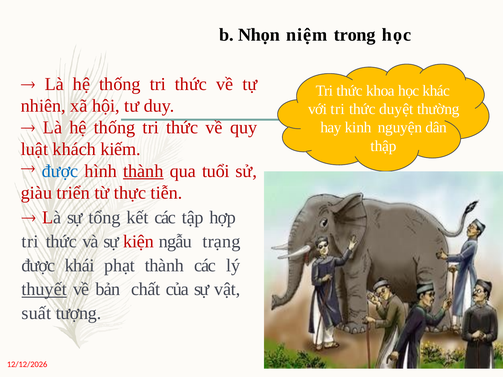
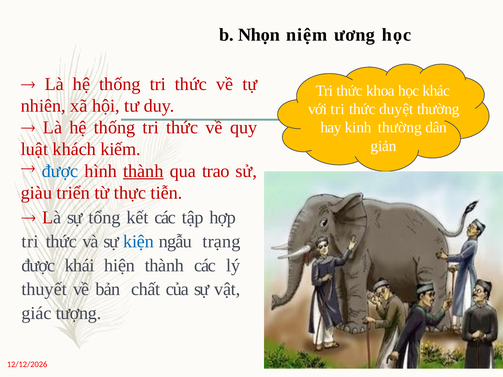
trong: trong -> ương (355, 35)
kinh nguyện: nguyện -> thường (400, 128)
thập: thập -> giản (384, 146)
tuổi: tuổi -> trao (216, 171)
kiện colour: red -> blue (139, 242)
phạt: phạt -> hiện (120, 266)
thuyết underline: present -> none (44, 290)
suất: suất -> giác (36, 313)
